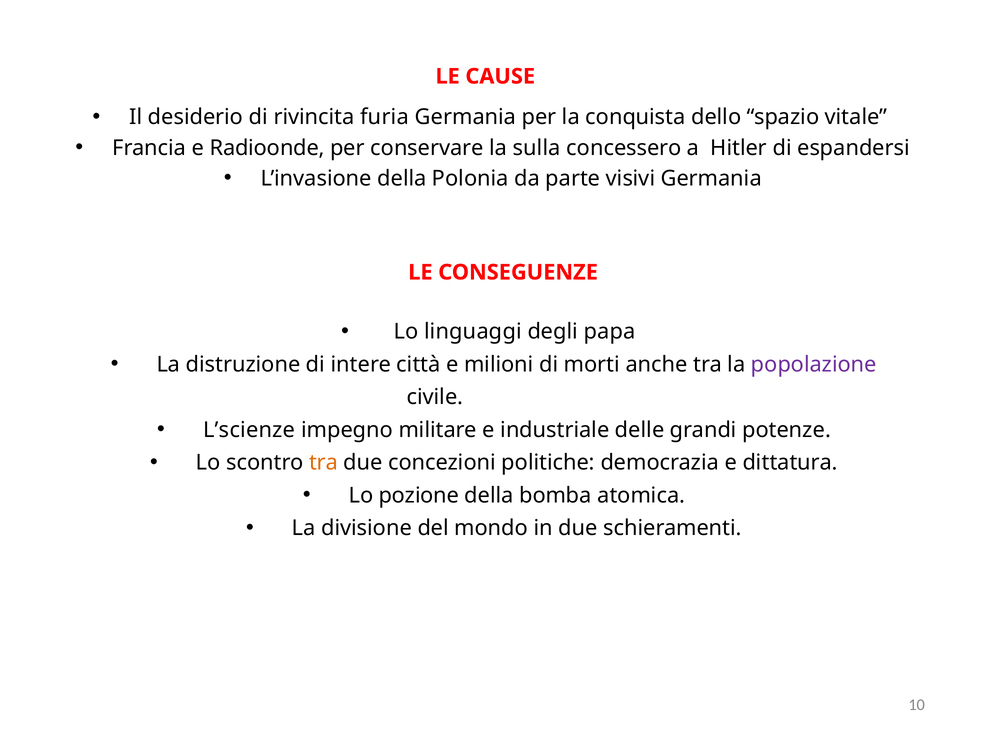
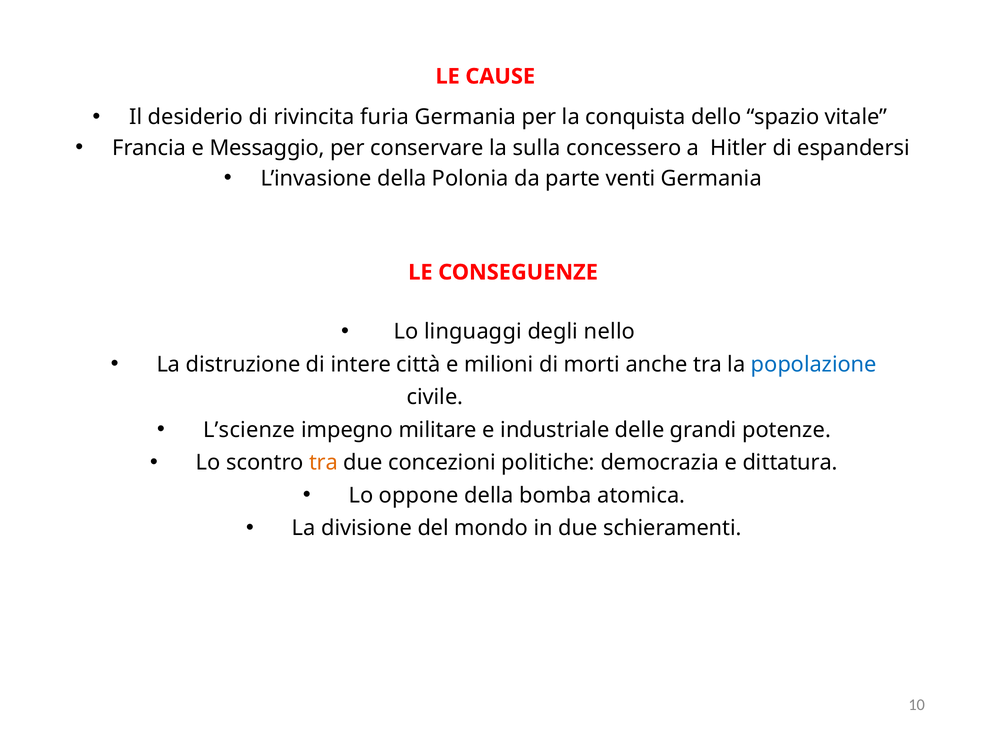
Radioonde: Radioonde -> Messaggio (267, 148)
visivi: visivi -> venti (631, 178)
papa: papa -> nello (610, 332)
popolazione colour: purple -> blue (814, 364)
pozione: pozione -> oppone (419, 495)
